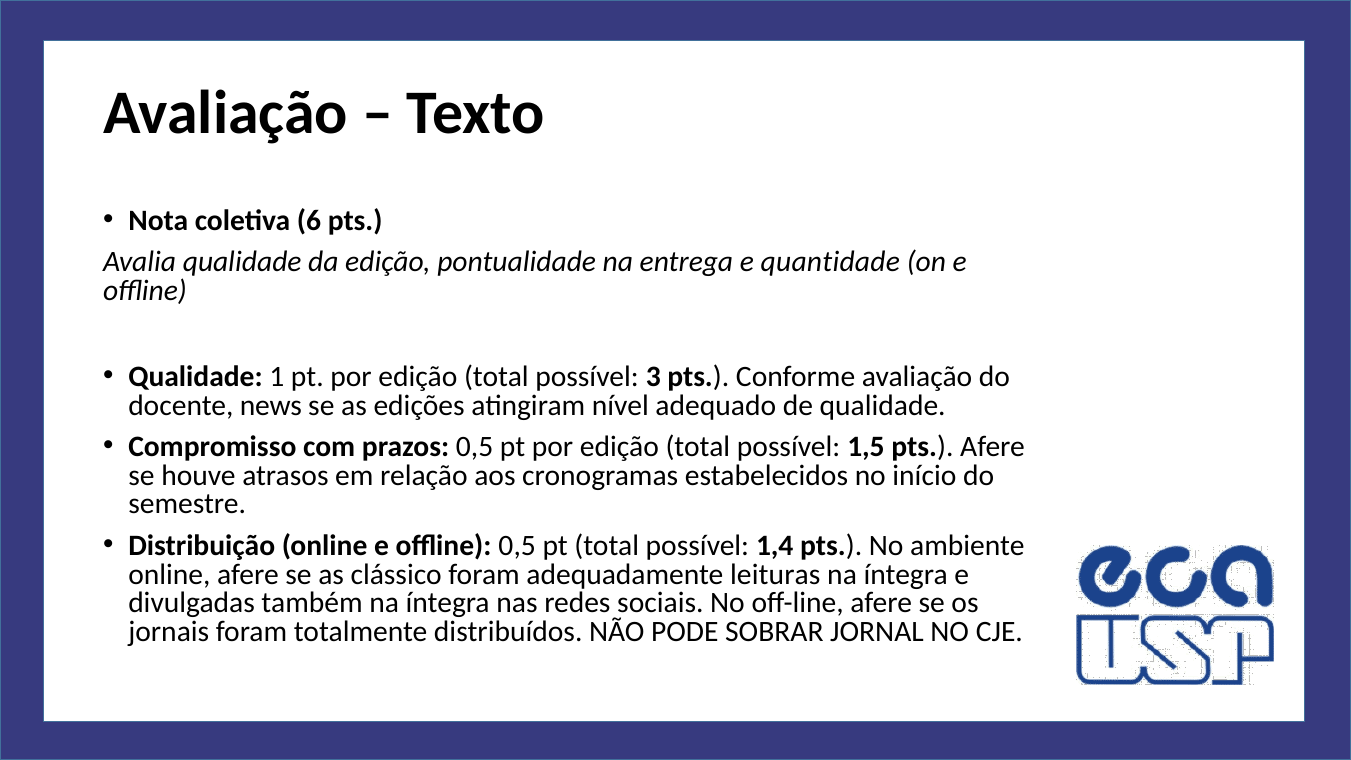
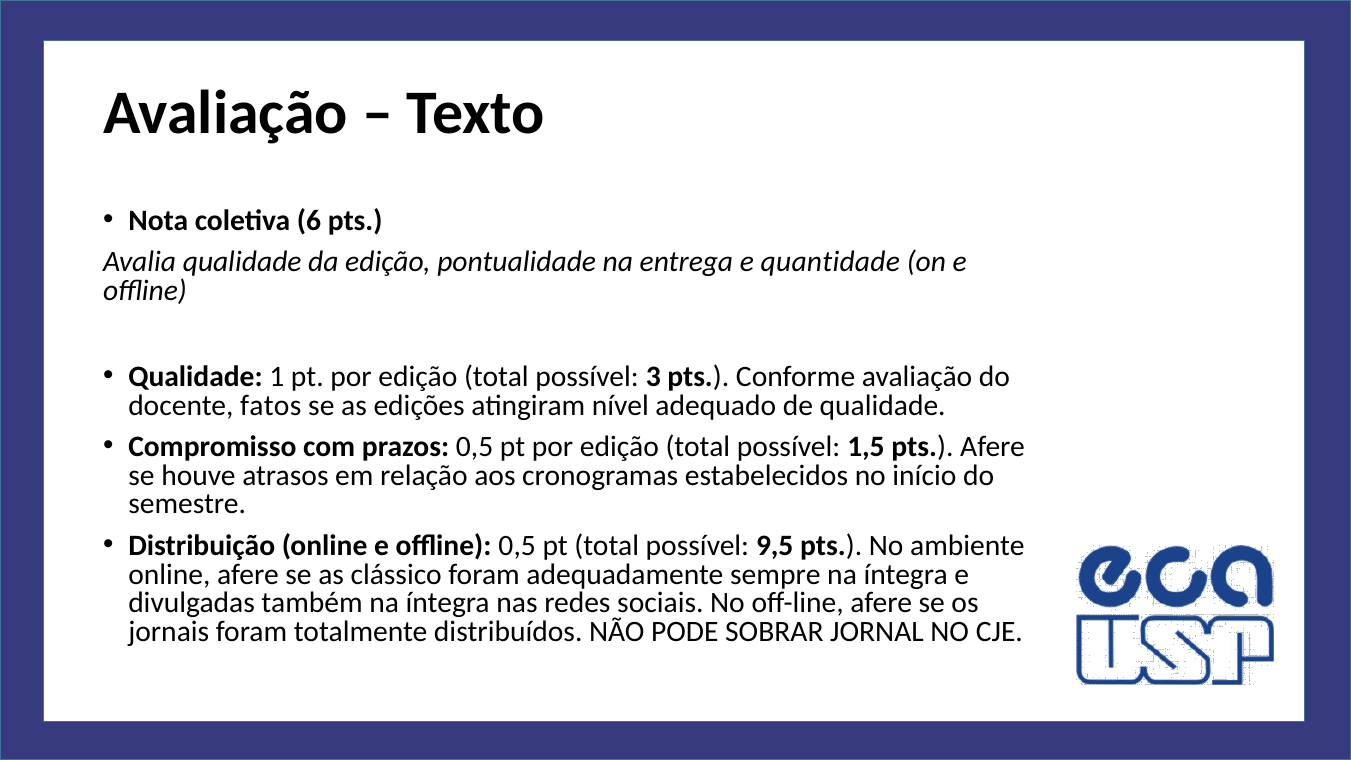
news: news -> fatos (271, 405)
1,4: 1,4 -> 9,5 (775, 545)
leituras: leituras -> sempre (775, 574)
